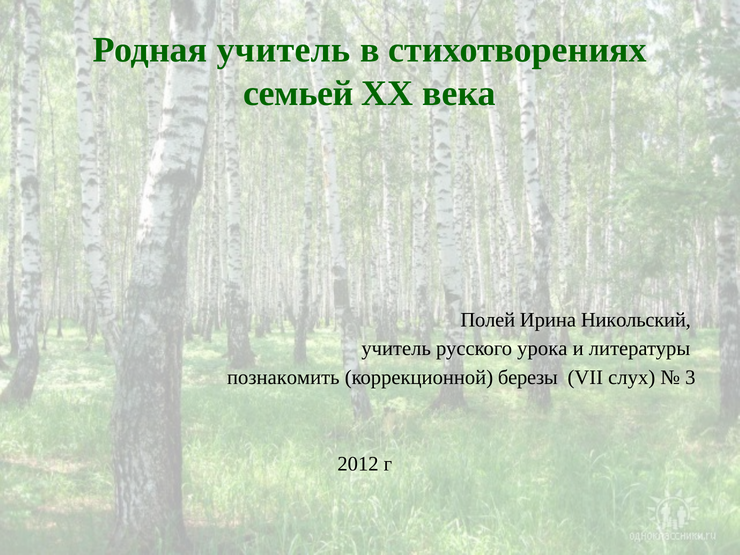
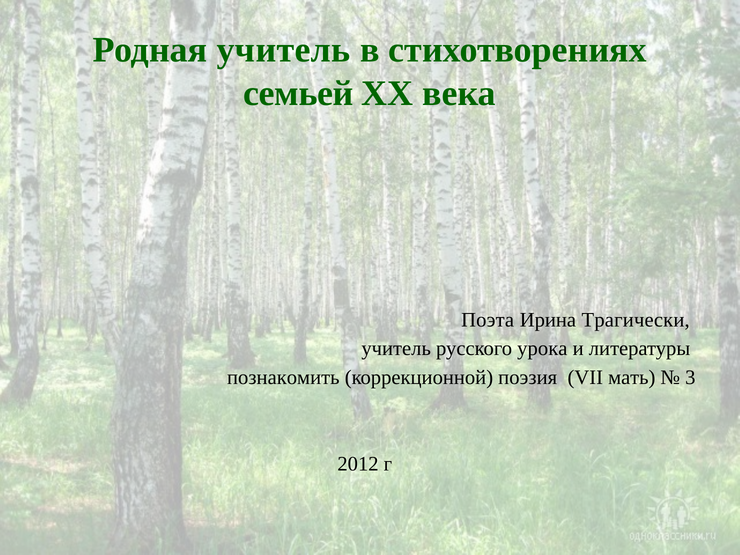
Полей: Полей -> Поэта (488, 320)
Никольский: Никольский -> Трагически (636, 320)
березы: березы -> поэзия (528, 378)
слух: слух -> мать (632, 378)
